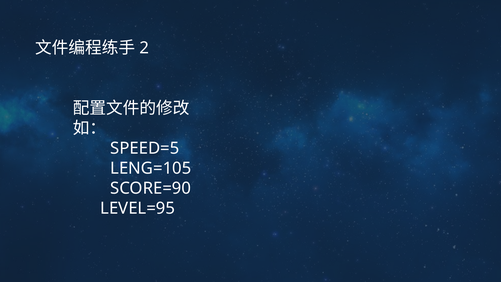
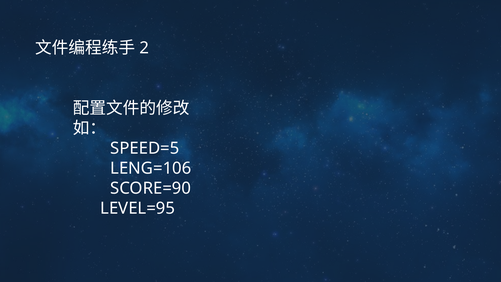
LENG=105: LENG=105 -> LENG=106 (151, 168)
